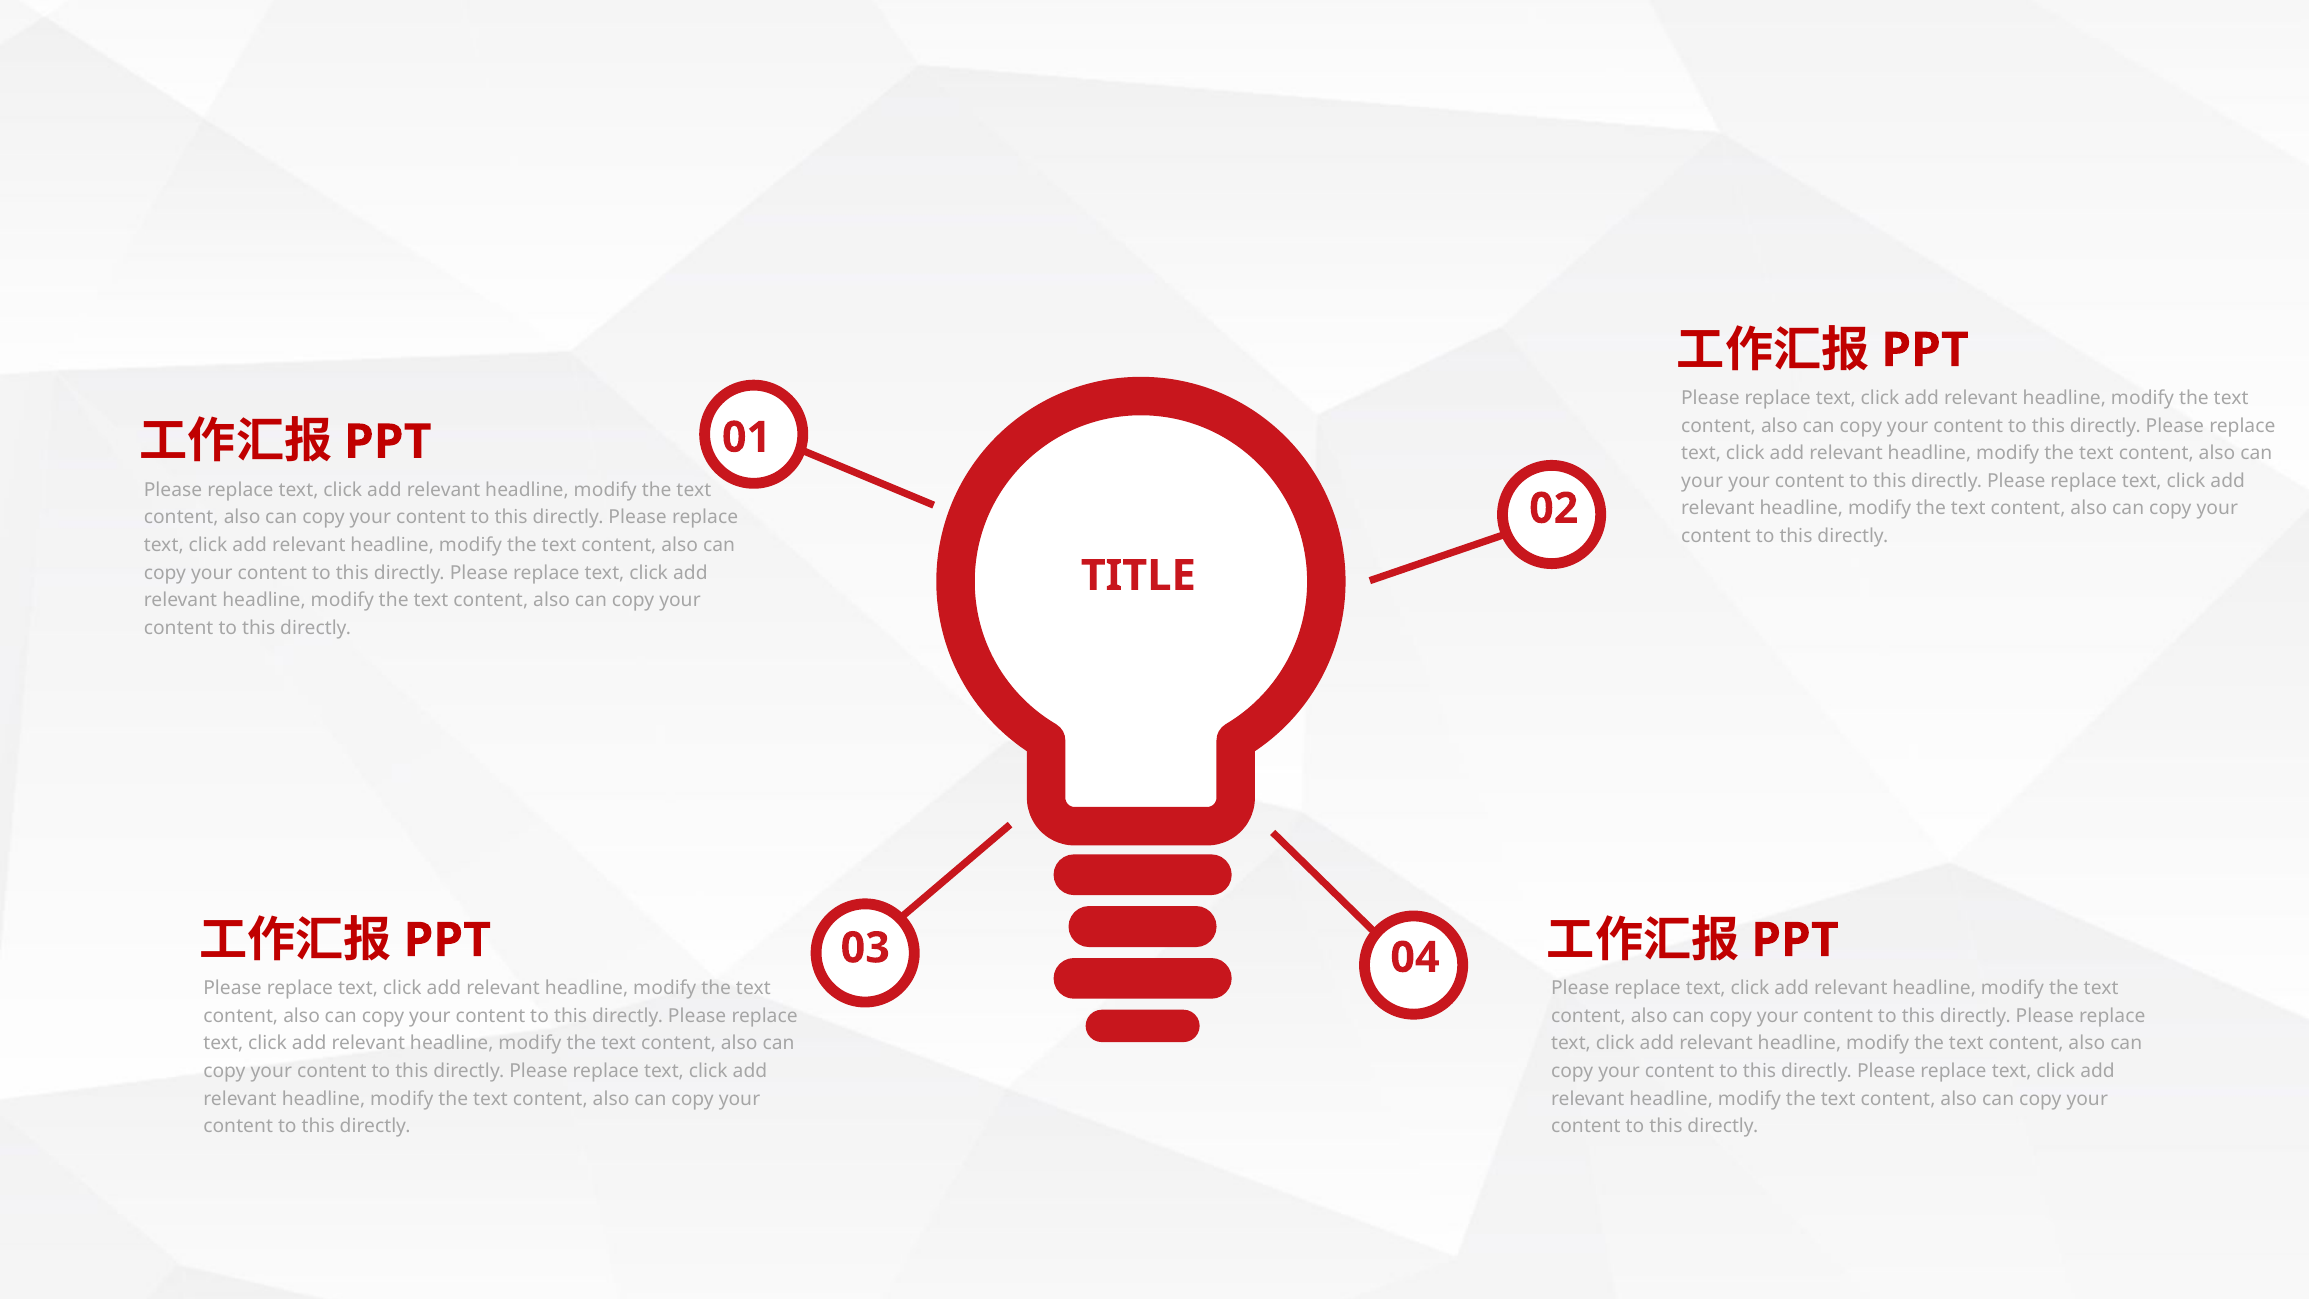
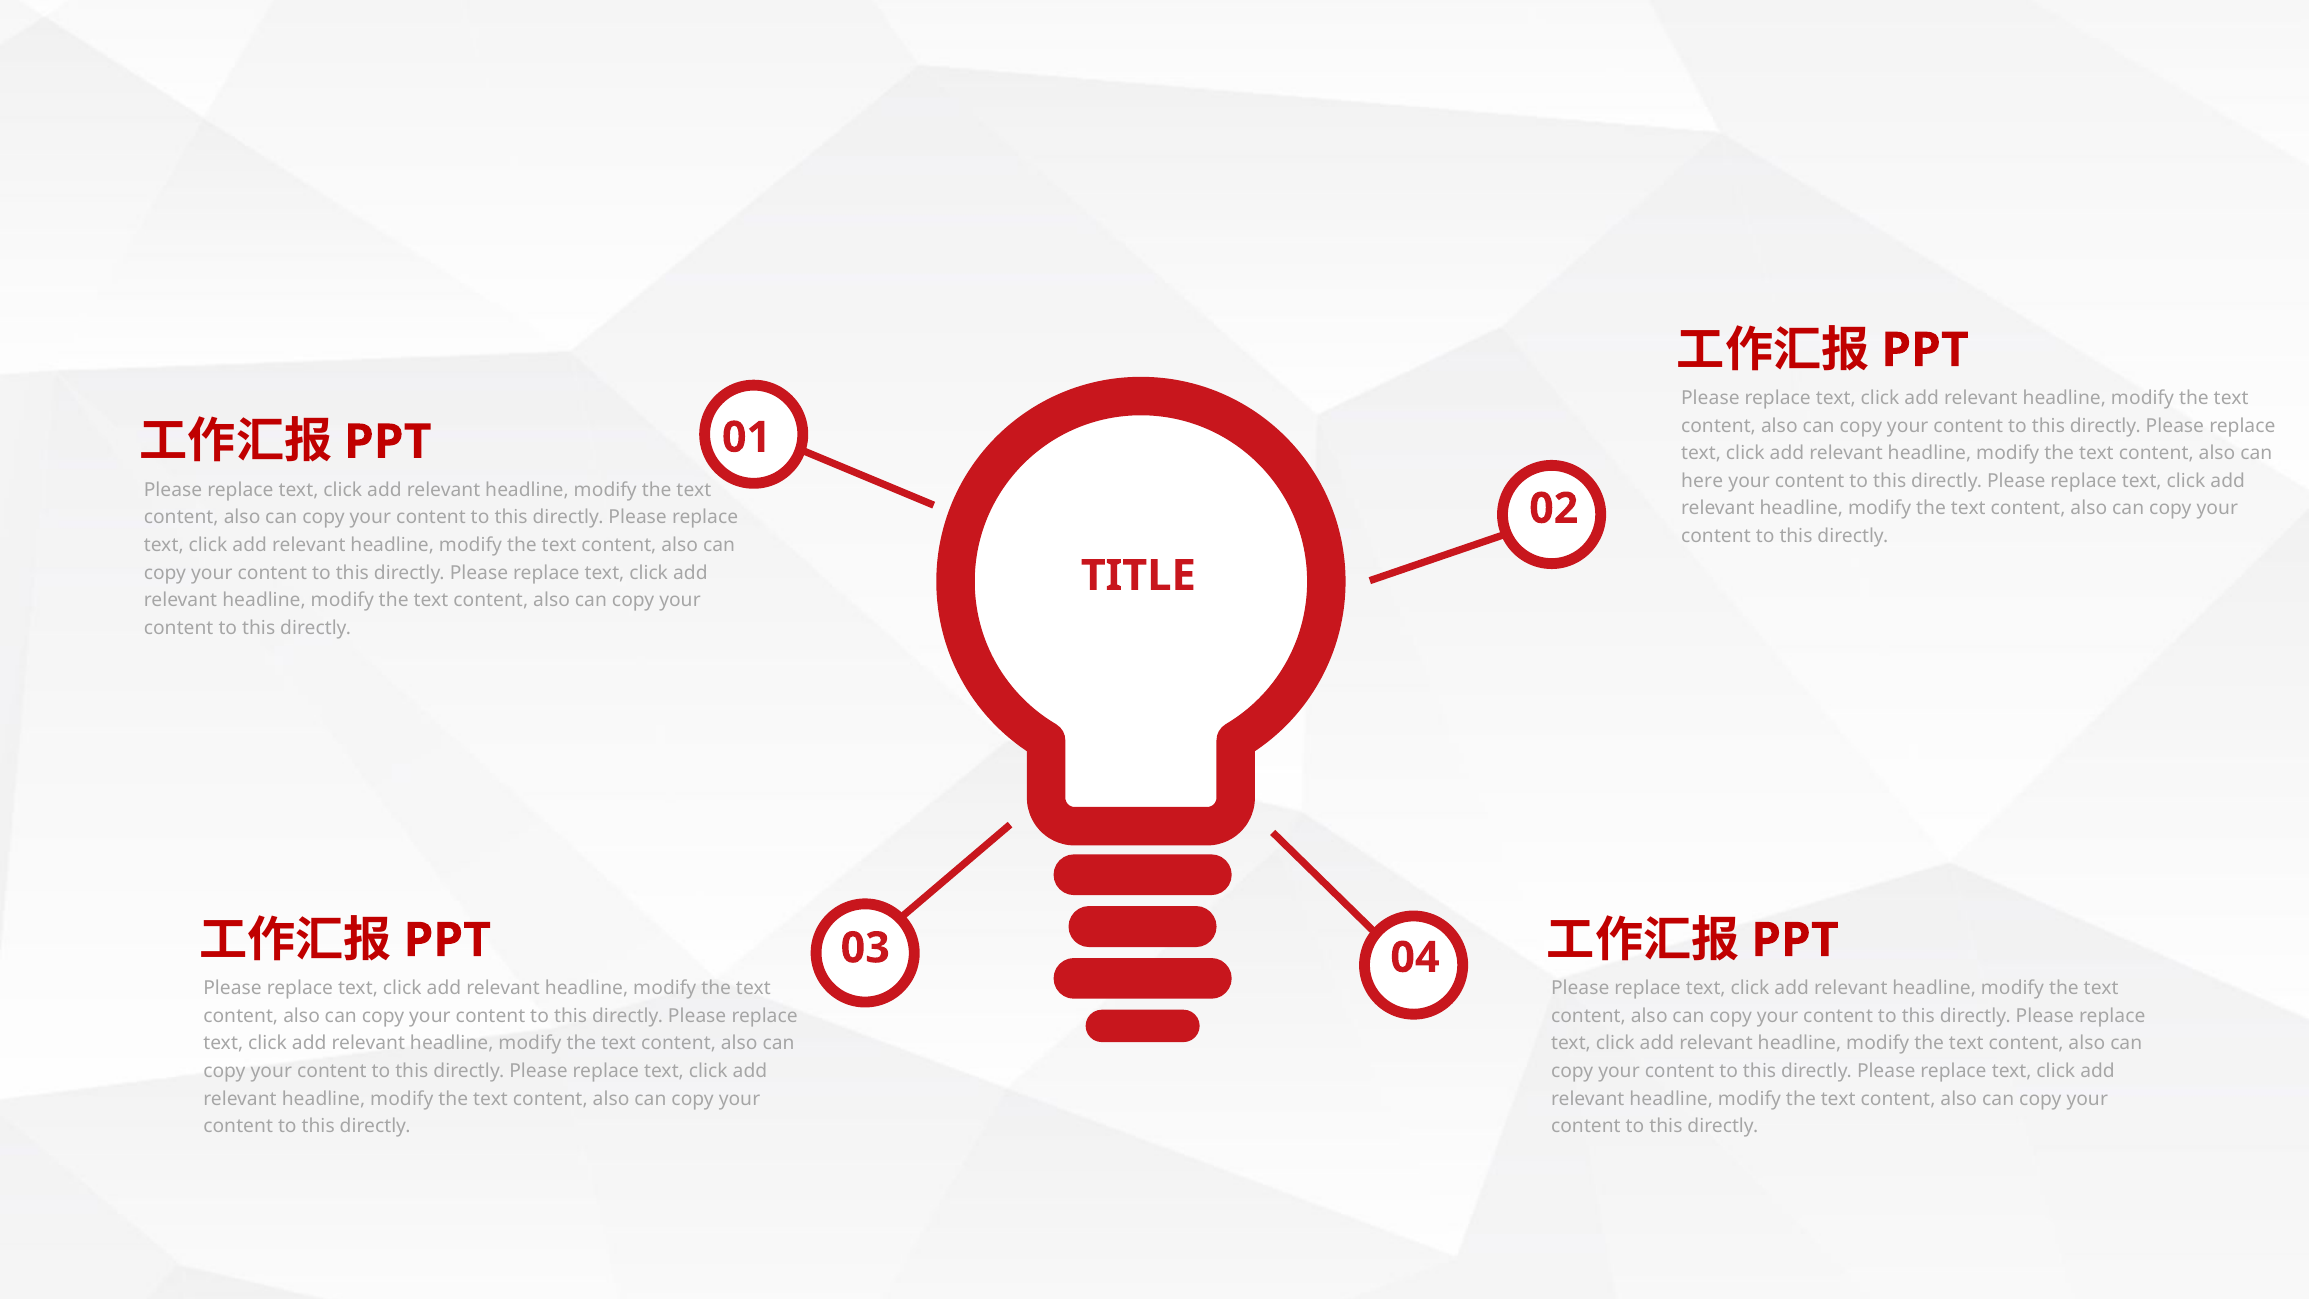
your: your -> here (1702, 481)
